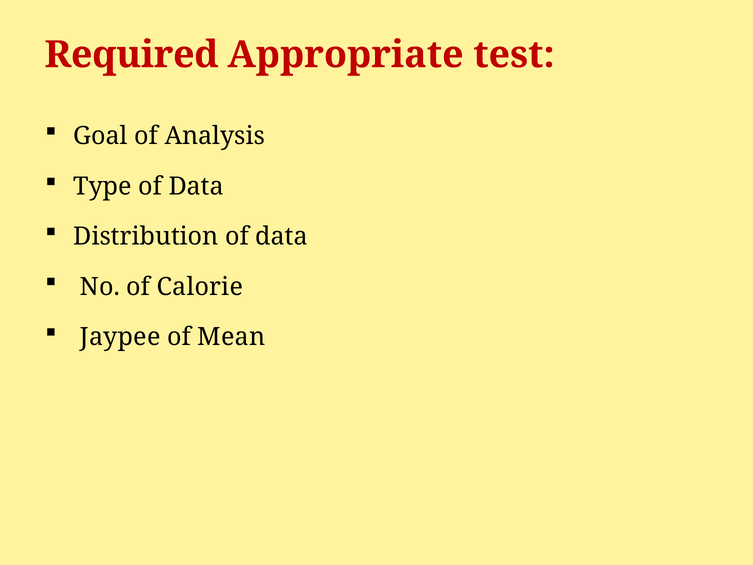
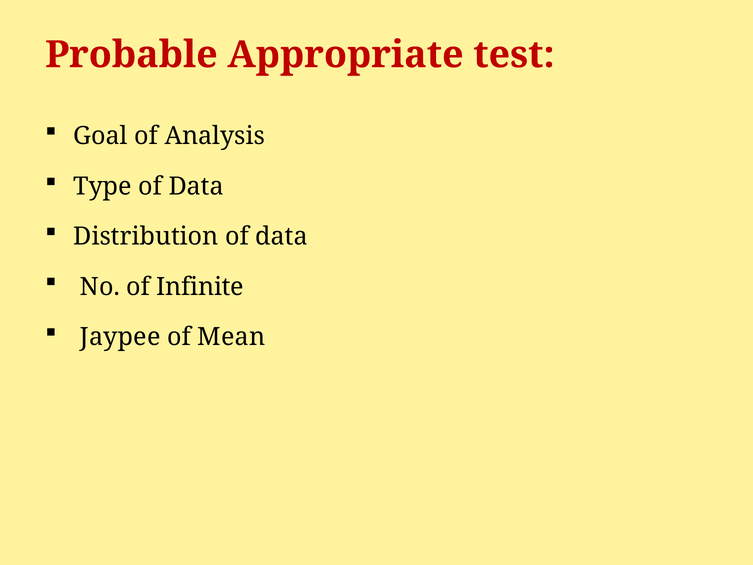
Required: Required -> Probable (131, 55)
Calorie: Calorie -> Infinite (200, 287)
